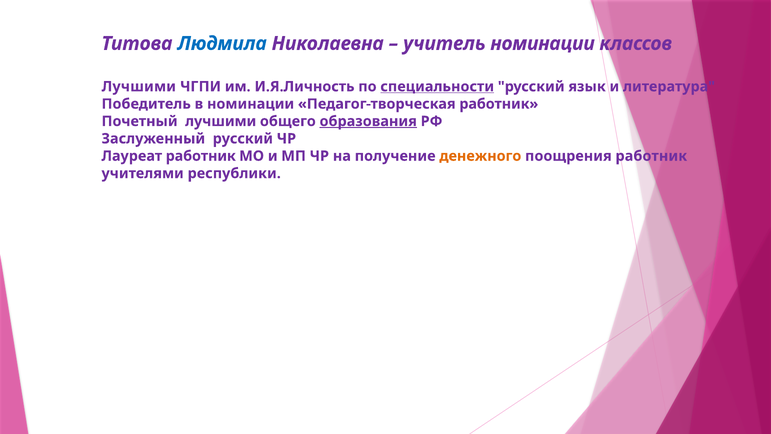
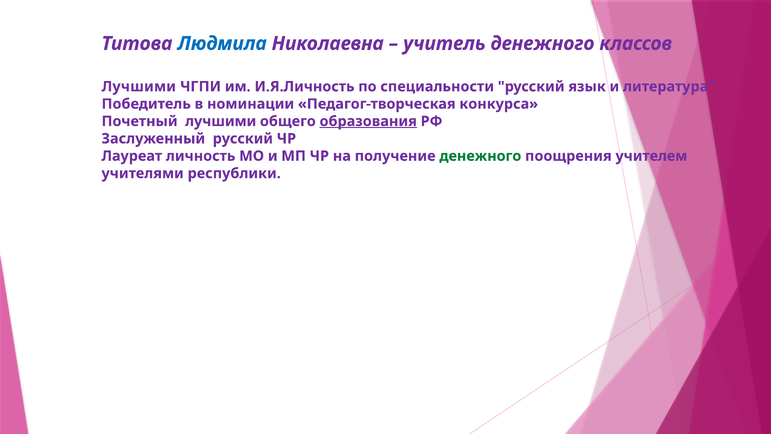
учитель номинации: номинации -> денежного (542, 43)
специальности underline: present -> none (437, 87)
Педагог-творческая работник: работник -> конкурса (499, 104)
Лауреат работник: работник -> личность (201, 156)
денежного colour: orange -> green (480, 156)
поощрения работник: работник -> учителем (651, 156)
